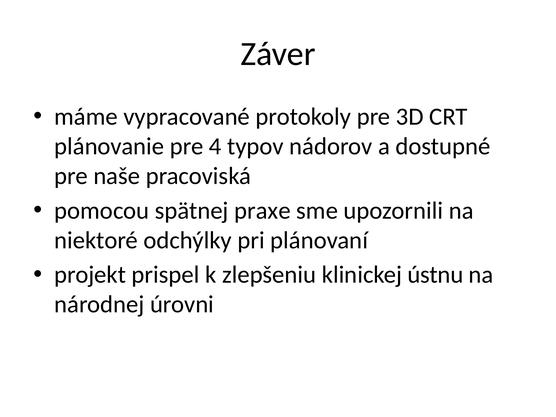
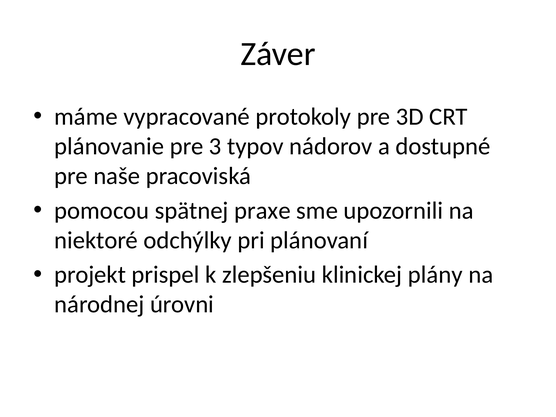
4: 4 -> 3 (215, 146)
ústnu: ústnu -> plány (435, 275)
